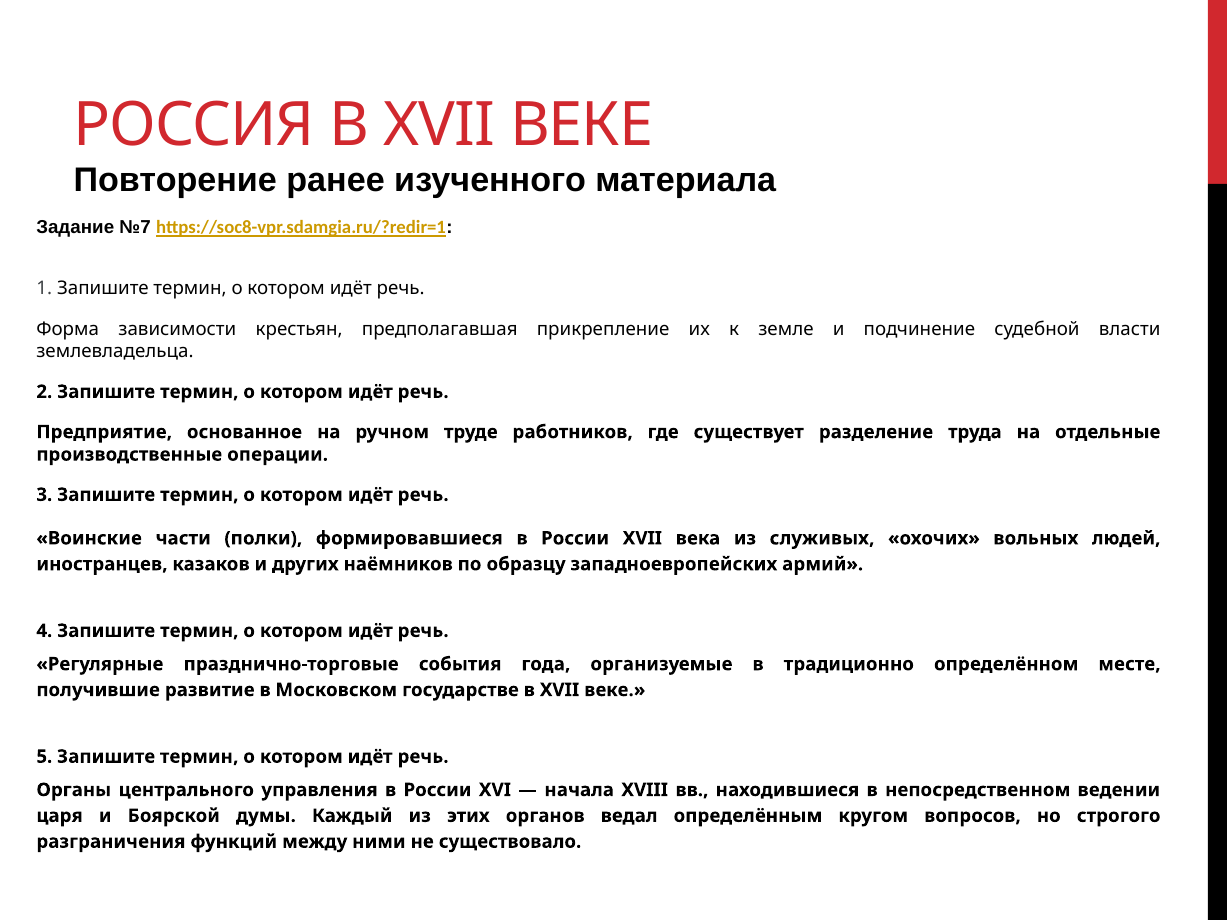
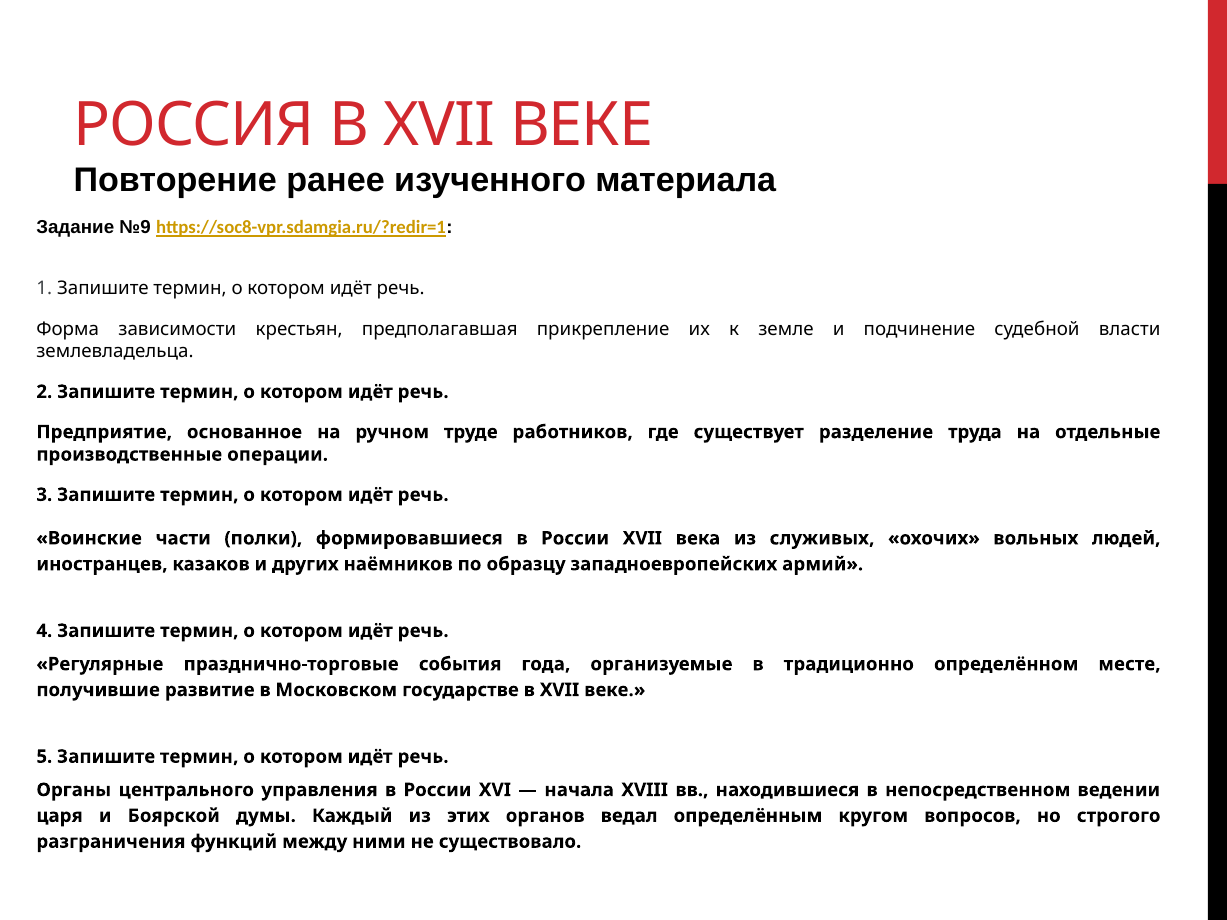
№7: №7 -> №9 (135, 228)
